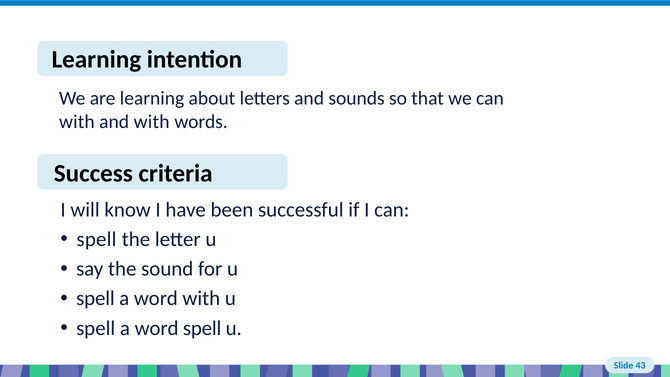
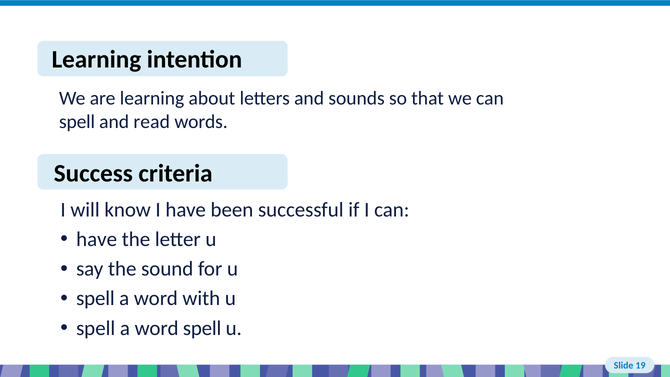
with: with -> spell (77, 122)
and with: with -> read (152, 122)
spell: spell -> have (97, 239)
43: 43 -> 19 (641, 365)
